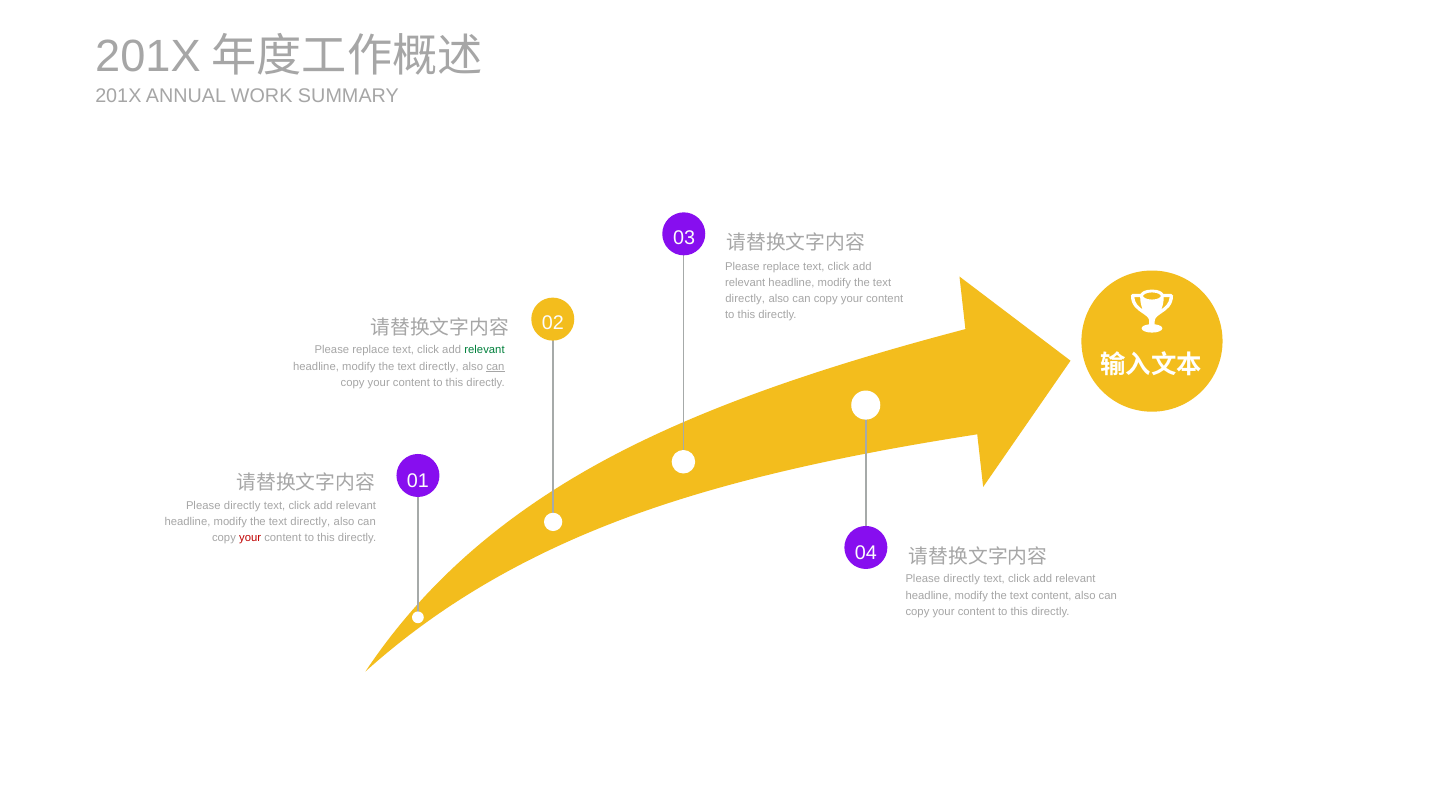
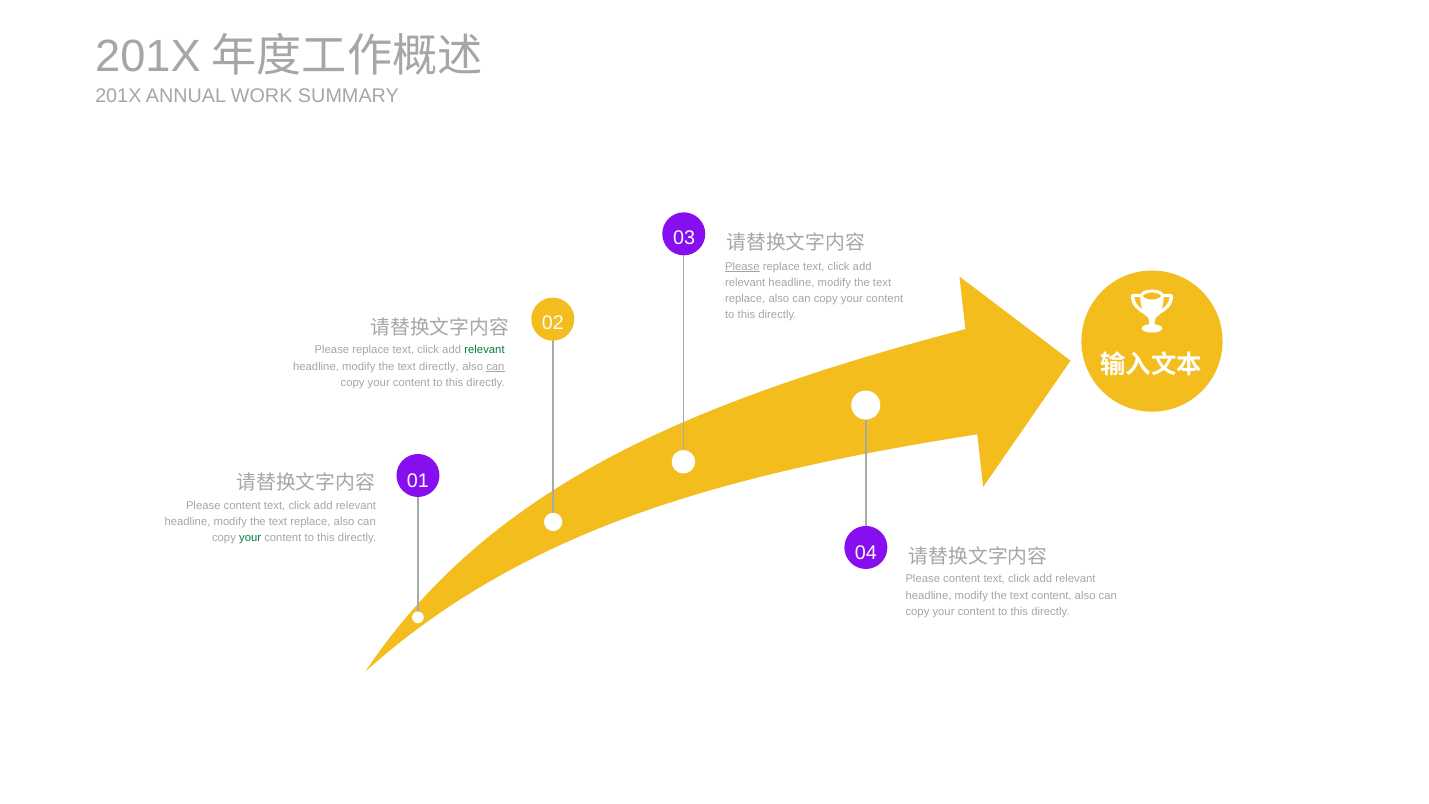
Please underline: none -> present (742, 266)
directly: directly -> replace (745, 299)
directly: directly -> content (242, 505)
directly: directly -> replace (310, 521)
your colour: red -> green (250, 538)
directly: directly -> content (962, 579)
